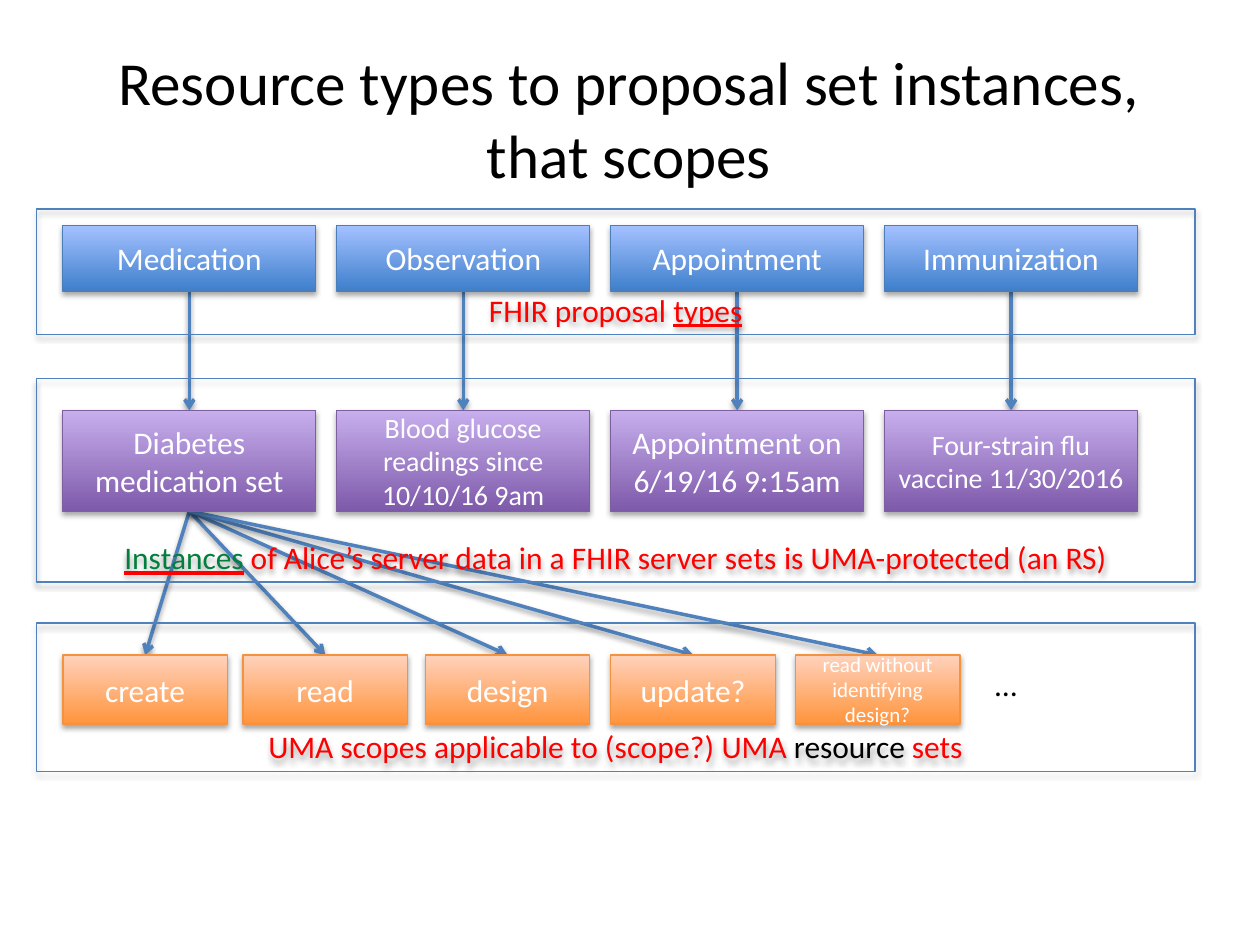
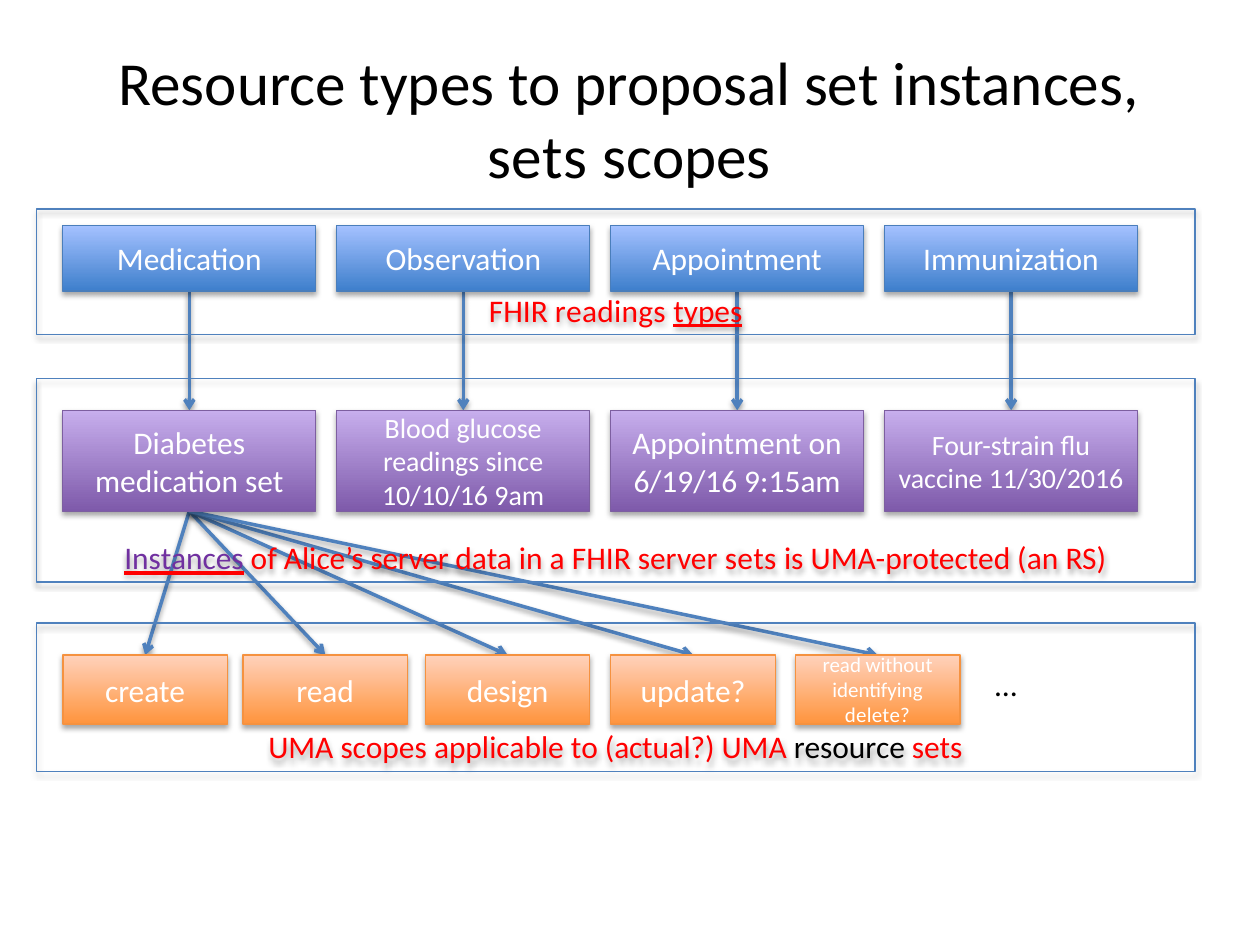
that: that -> sets (538, 158)
FHIR proposal: proposal -> readings (610, 312)
Instances colour: green -> purple (184, 560)
design: design -> delete (877, 716)
scope: scope -> actual (660, 749)
